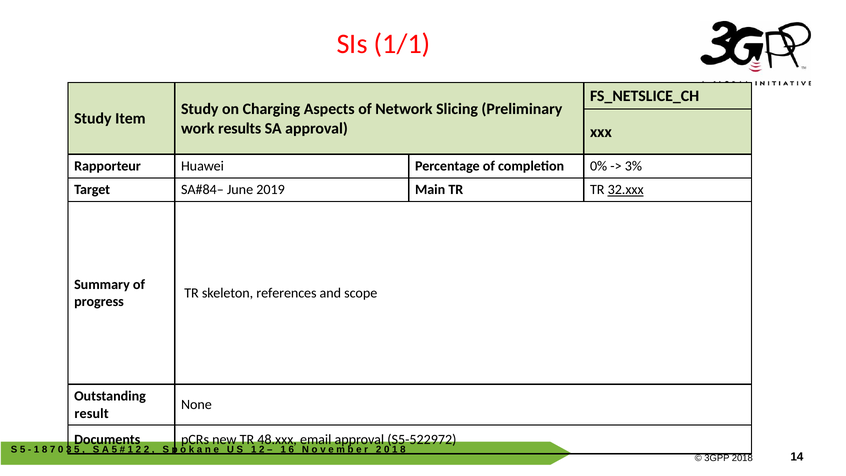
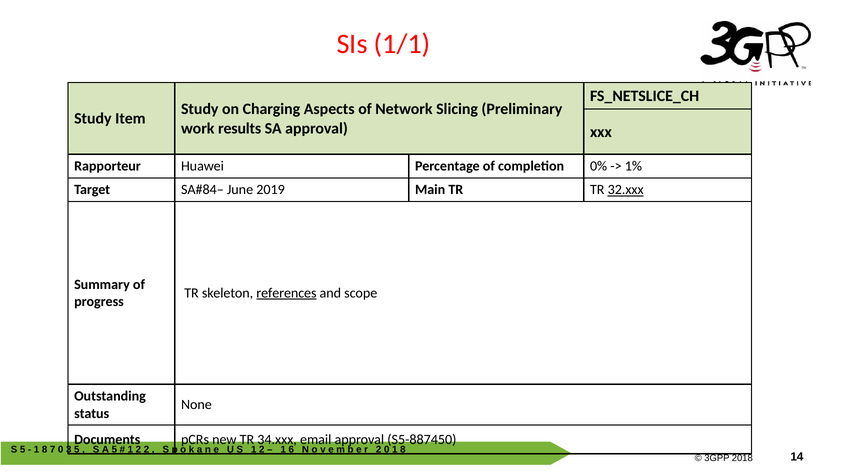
3%: 3% -> 1% (633, 166)
references underline: none -> present (286, 293)
result: result -> status (92, 413)
48.xxx: 48.xxx -> 34.xxx (277, 439)
S5-522972: S5-522972 -> S5-887450 (422, 439)
